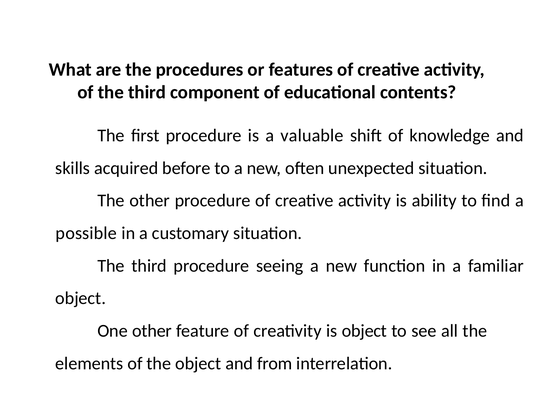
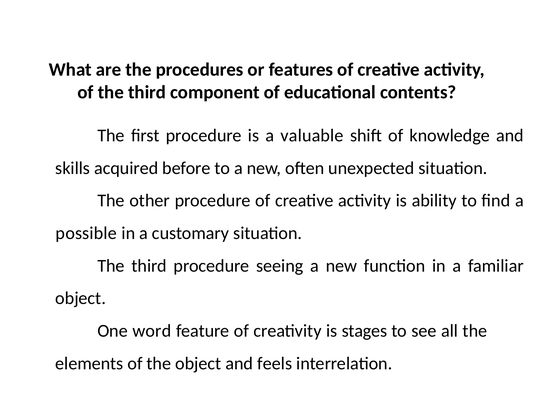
One other: other -> word (152, 331)
is object: object -> stages (364, 331)
from: from -> feels (275, 364)
